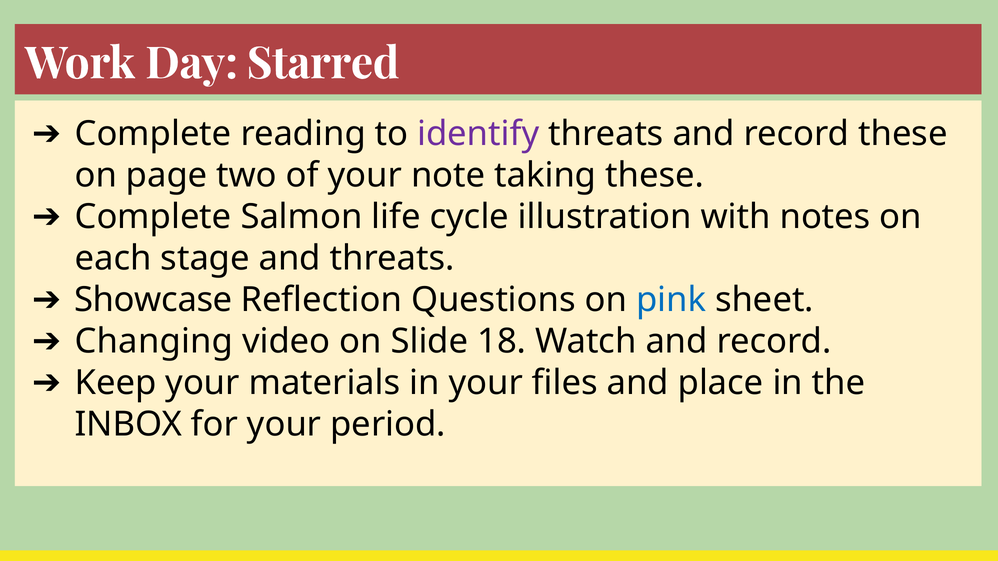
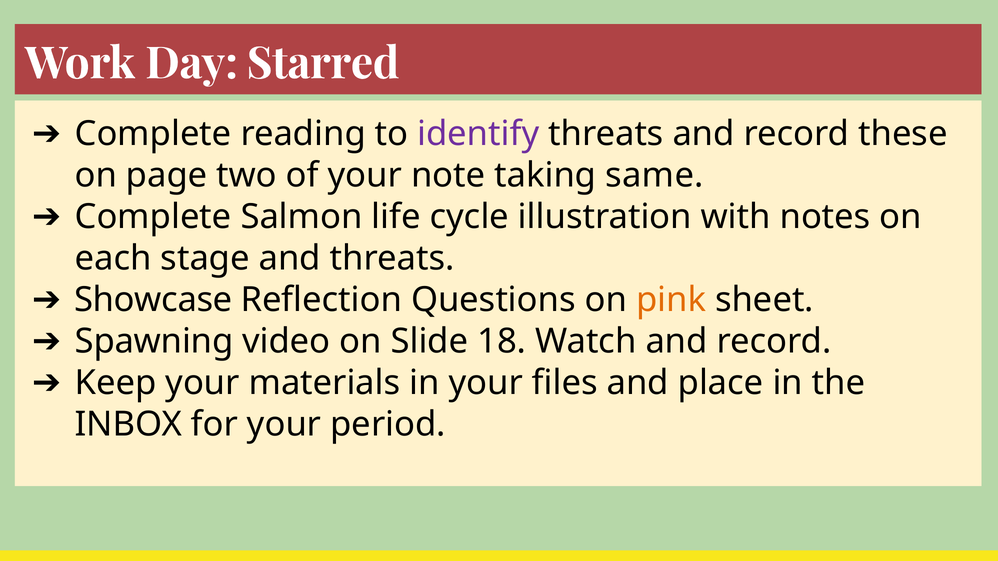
taking these: these -> same (654, 175)
pink colour: blue -> orange (671, 300)
Changing: Changing -> Spawning (154, 342)
